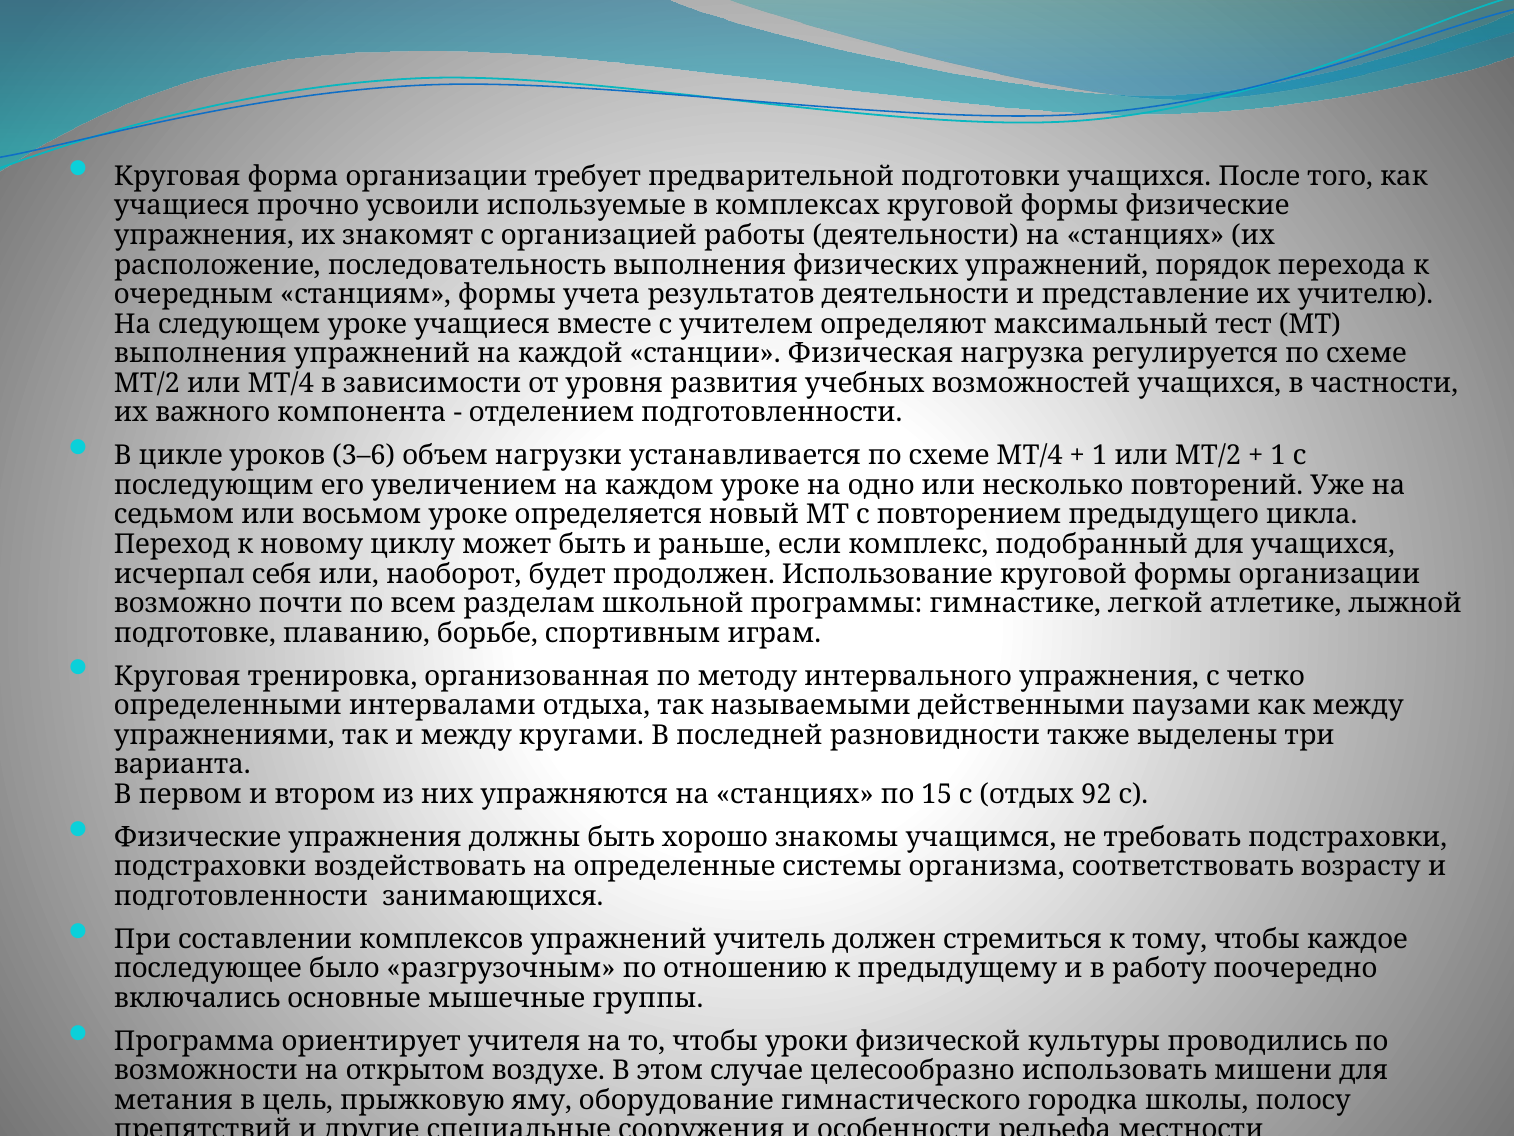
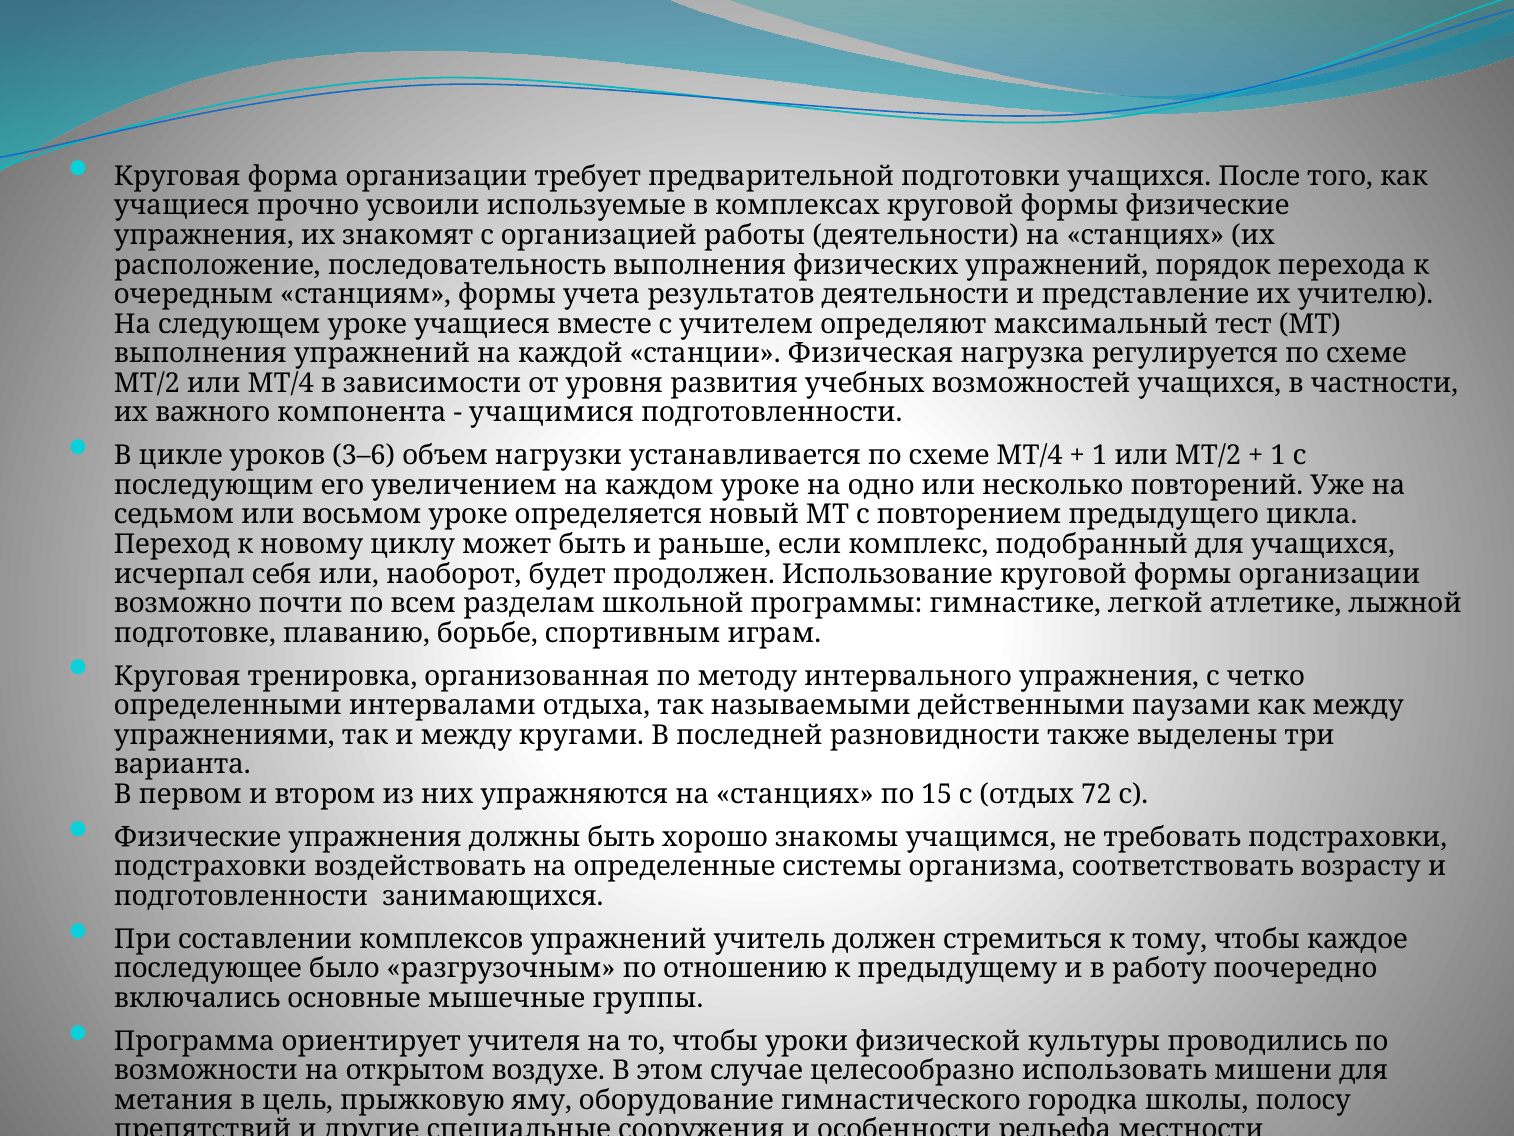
отделением: отделением -> учащимися (551, 413)
92: 92 -> 72 (1096, 794)
